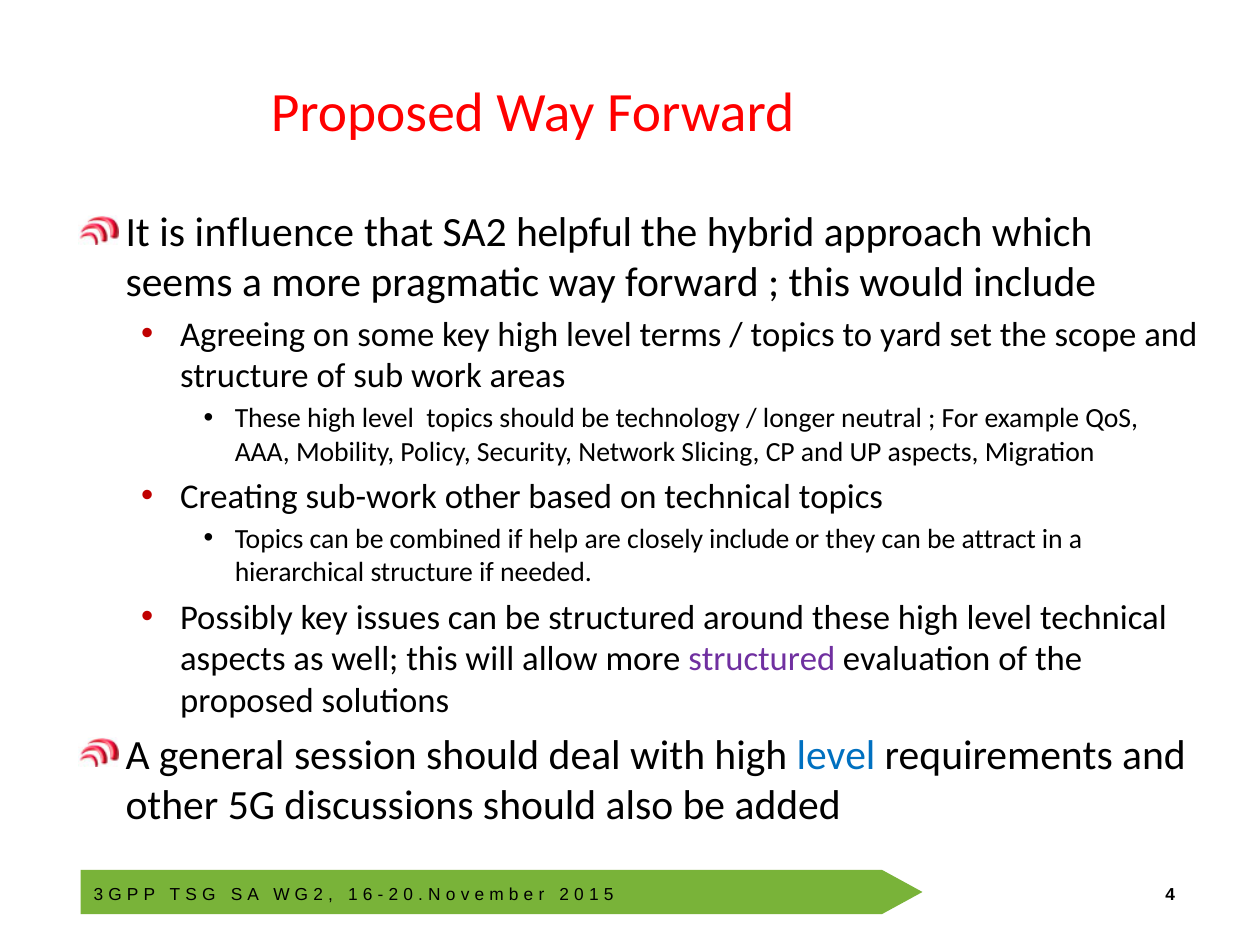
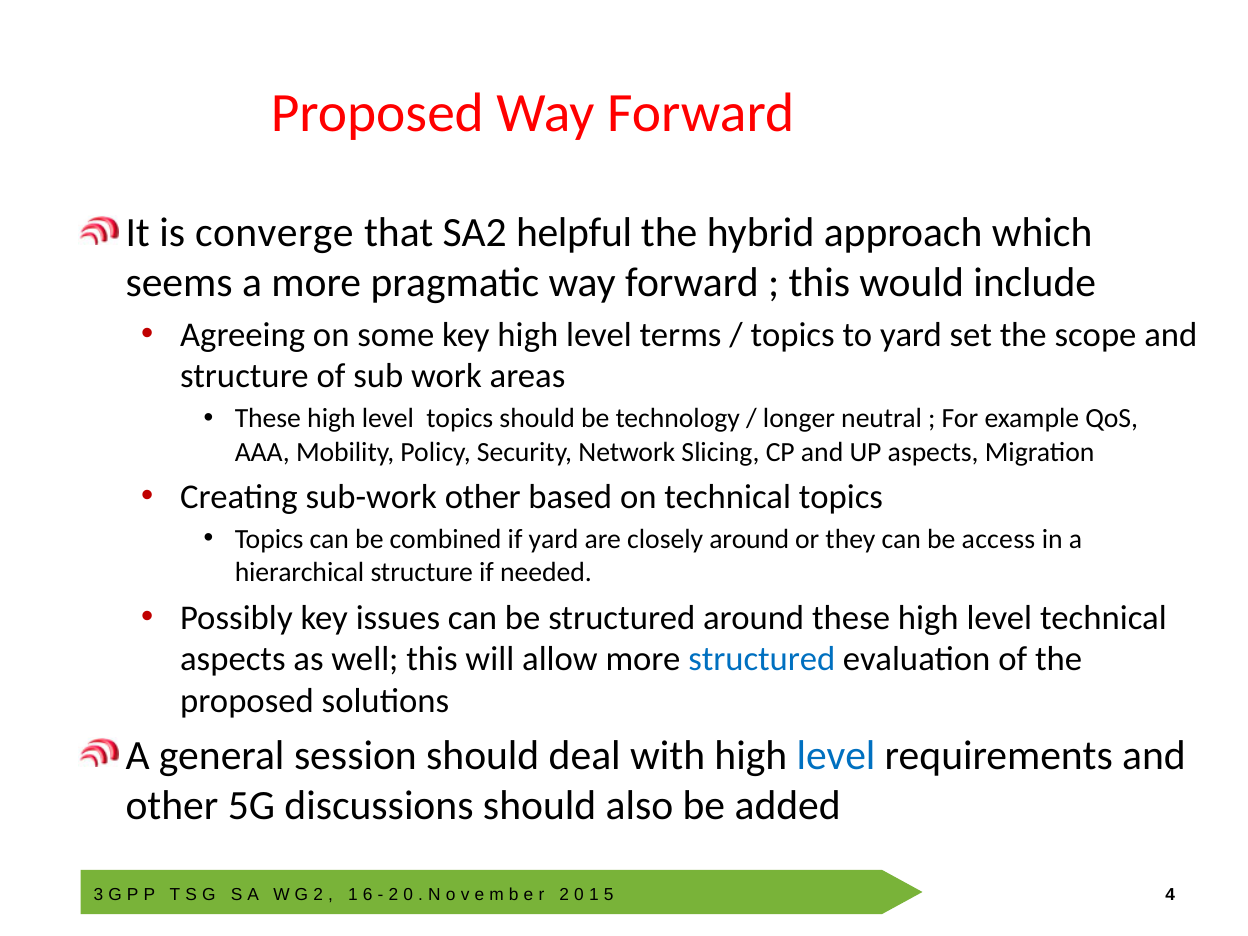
influence: influence -> converge (274, 233)
if help: help -> yard (554, 539)
closely include: include -> around (749, 539)
attract: attract -> access (998, 539)
structured colour: purple -> blue (762, 659)
